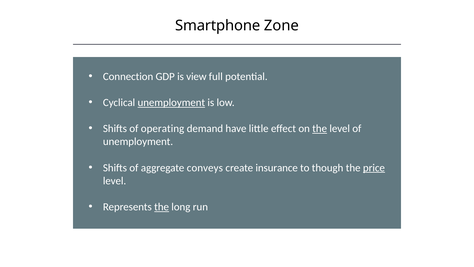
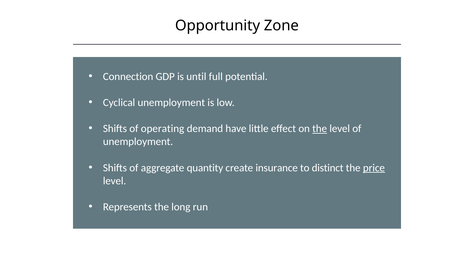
Smartphone: Smartphone -> Opportunity (218, 26)
view: view -> until (196, 76)
unemployment underline: present -> none (171, 102)
conveys: conveys -> quantity (205, 168)
though: though -> distinct (328, 168)
the underline: present -> none (162, 207)
